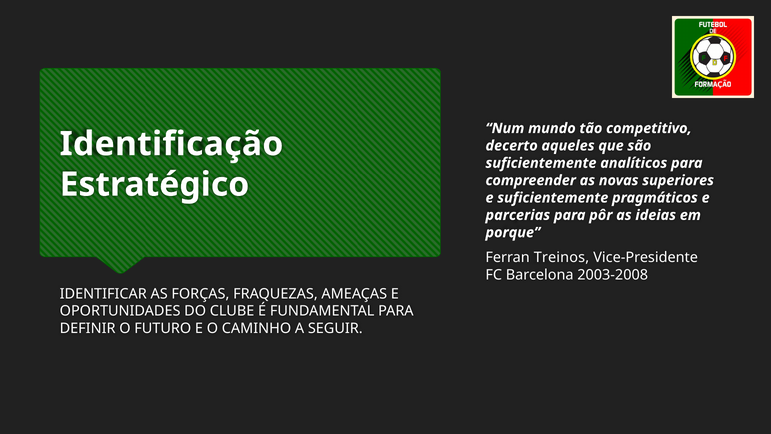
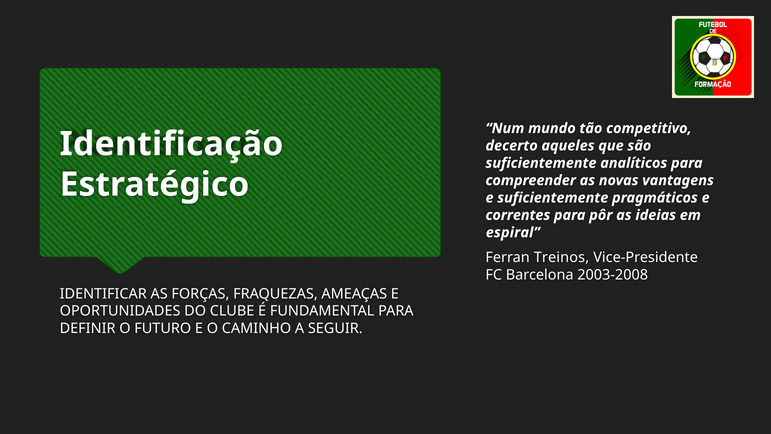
superiores: superiores -> vantagens (678, 180)
parcerias: parcerias -> correntes (518, 215)
porque: porque -> espiral (513, 232)
